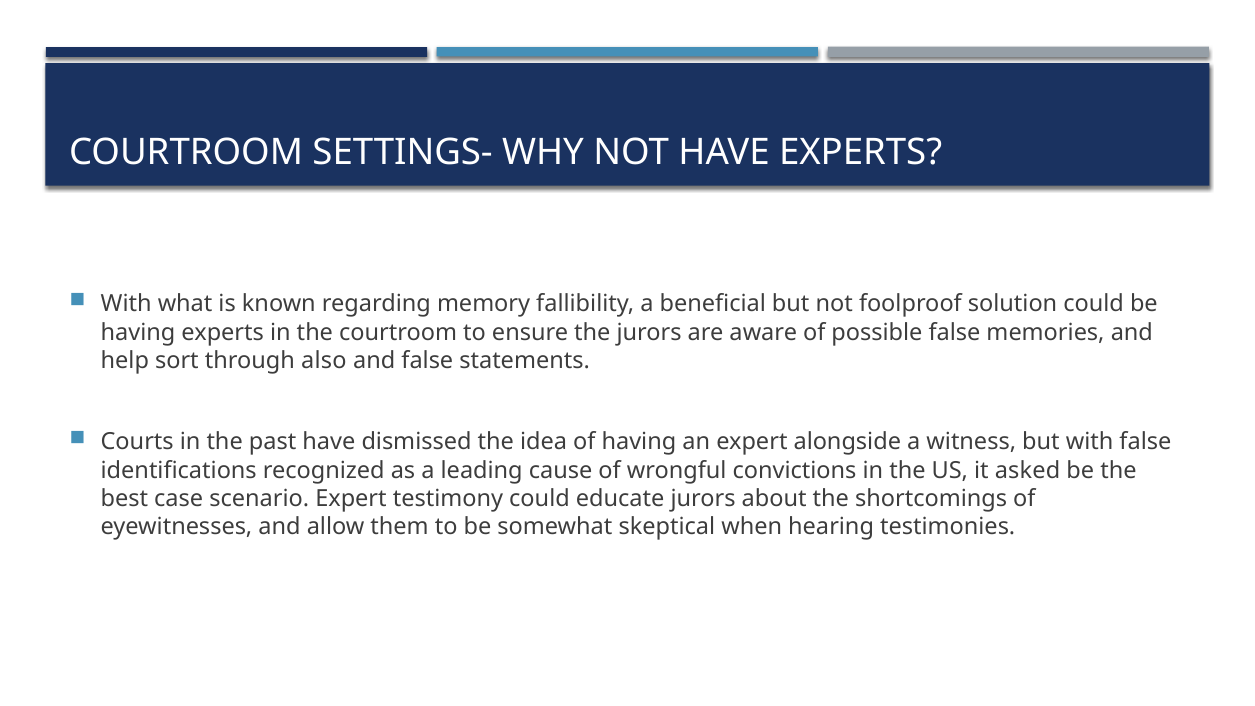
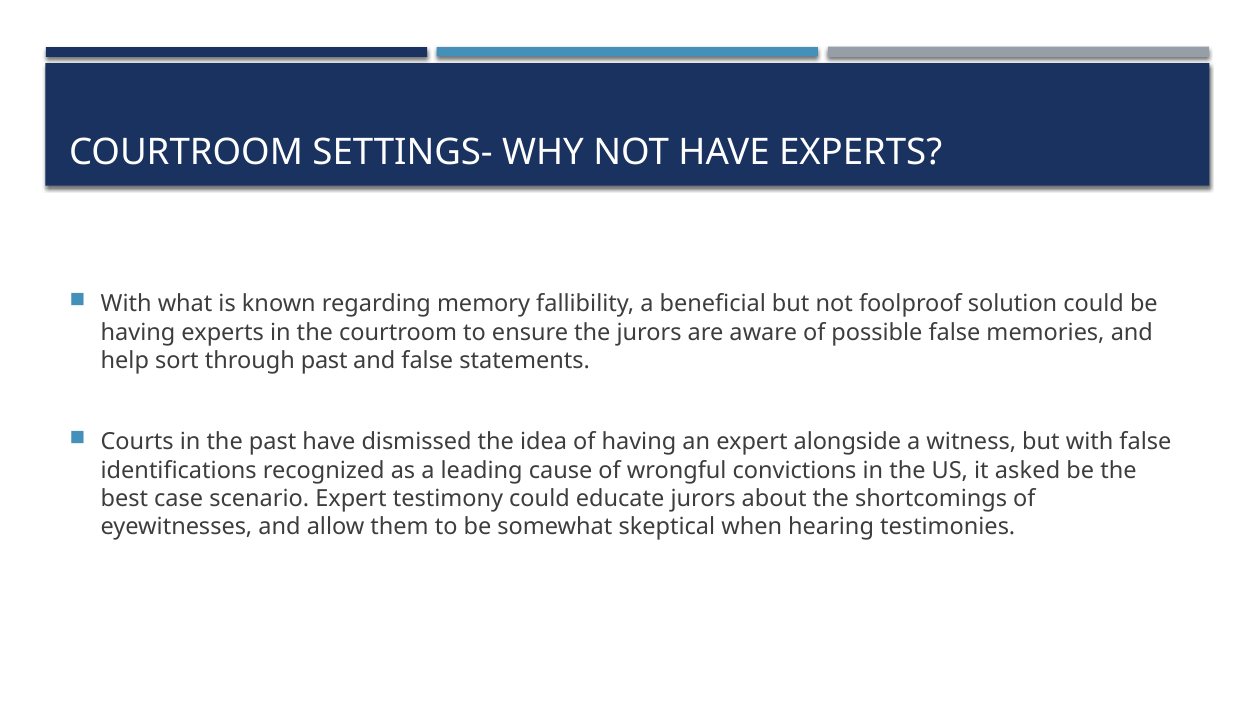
through also: also -> past (324, 360)
